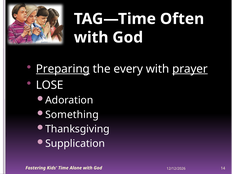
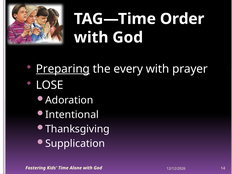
Often: Often -> Order (182, 19)
prayer underline: present -> none (190, 69)
Something: Something -> Intentional (72, 115)
